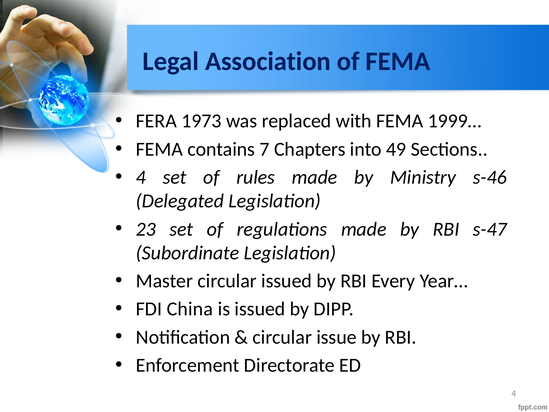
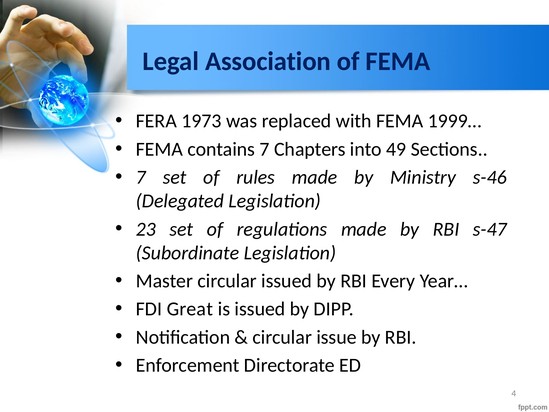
4: 4 -> 7 (141, 177)
China: China -> Great (190, 309)
